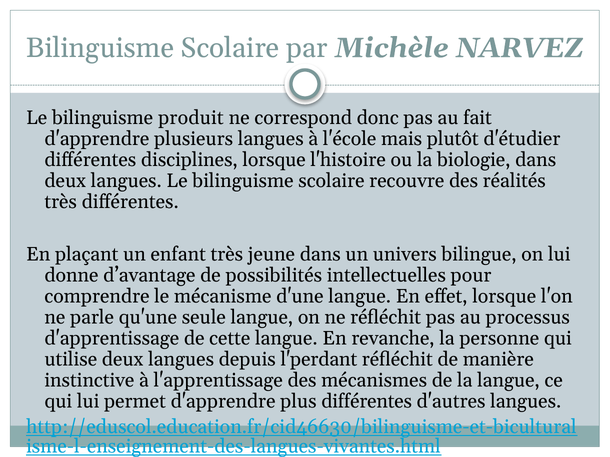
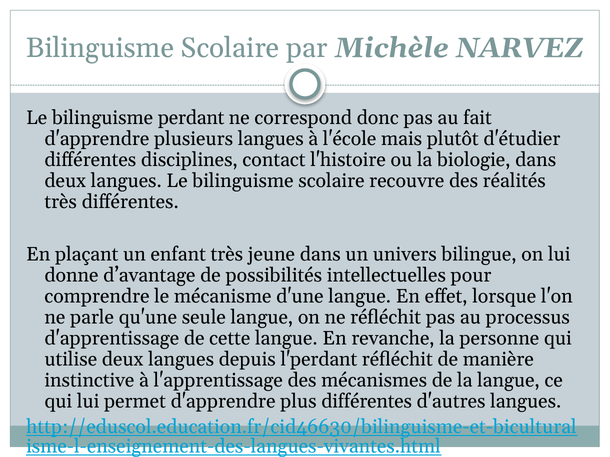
produit: produit -> perdant (191, 118)
disciplines lorsque: lorsque -> contact (274, 160)
